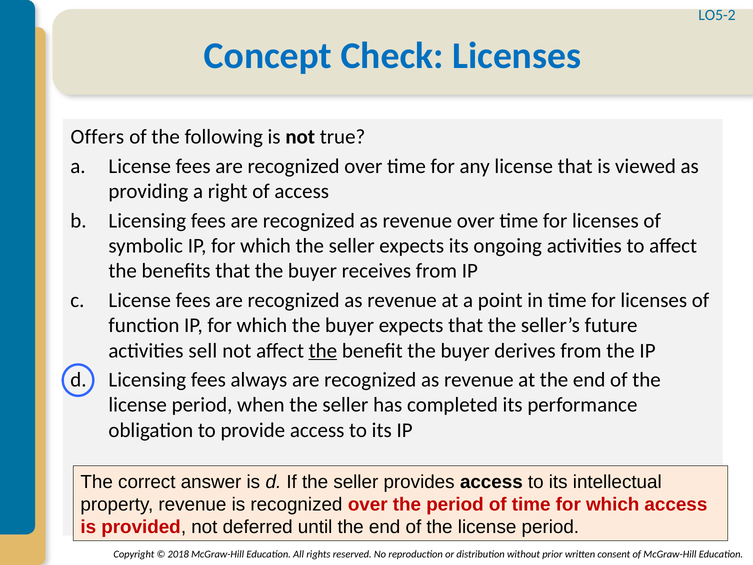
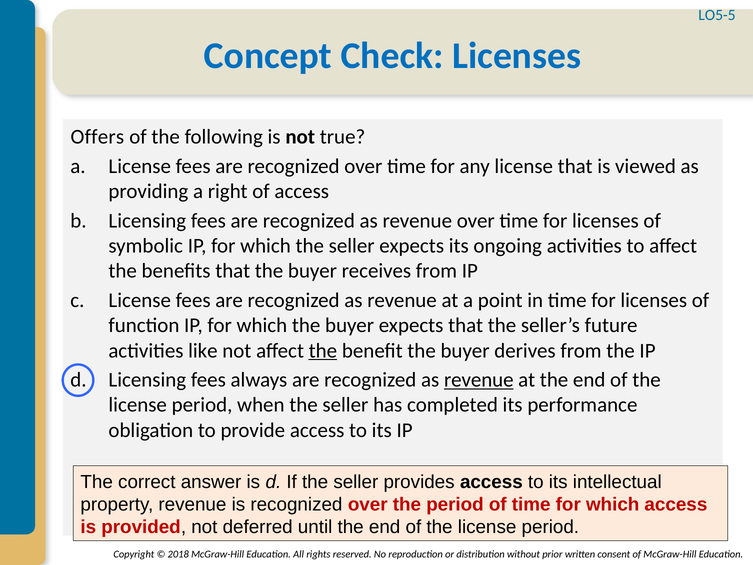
LO5-2: LO5-2 -> LO5-5 (717, 15)
sell: sell -> like (203, 350)
revenue underline: none -> present (479, 380)
